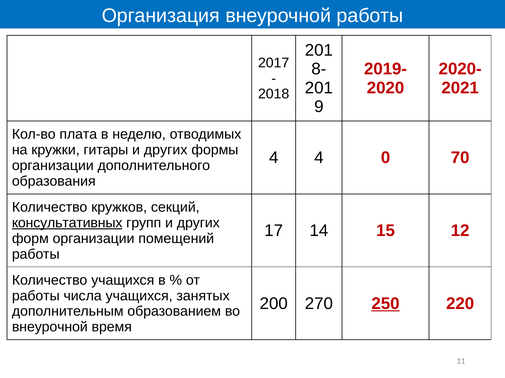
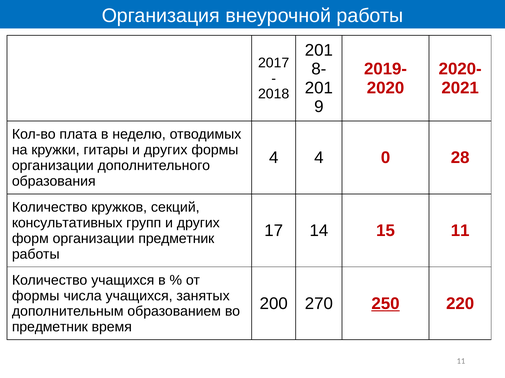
70: 70 -> 28 (460, 158)
консультативных underline: present -> none (67, 223)
15 12: 12 -> 11 (460, 231)
организации помещений: помещений -> предметник (176, 239)
работы: работы -> формы (36, 296)
внеурочной: внеурочной -> предметник (50, 328)
